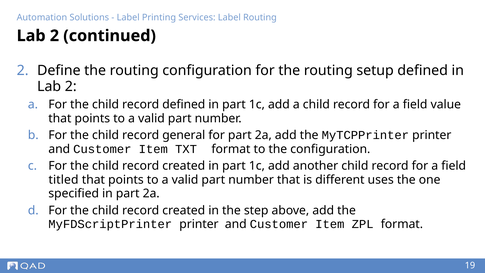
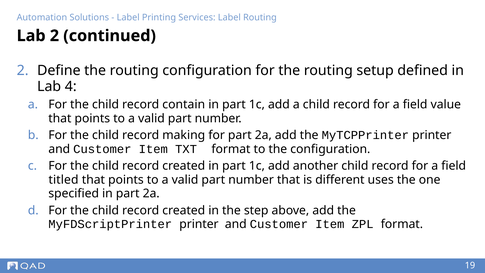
2: 2 -> 4 (71, 87)
record defined: defined -> contain (184, 105)
general: general -> making (184, 135)
